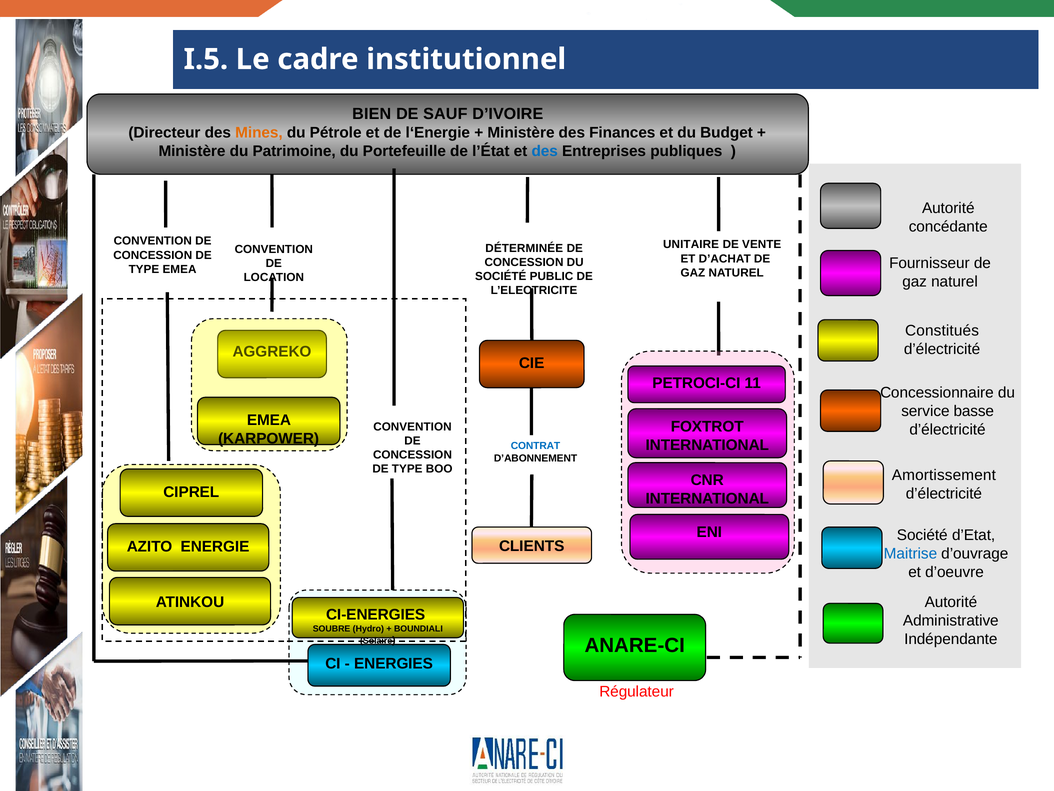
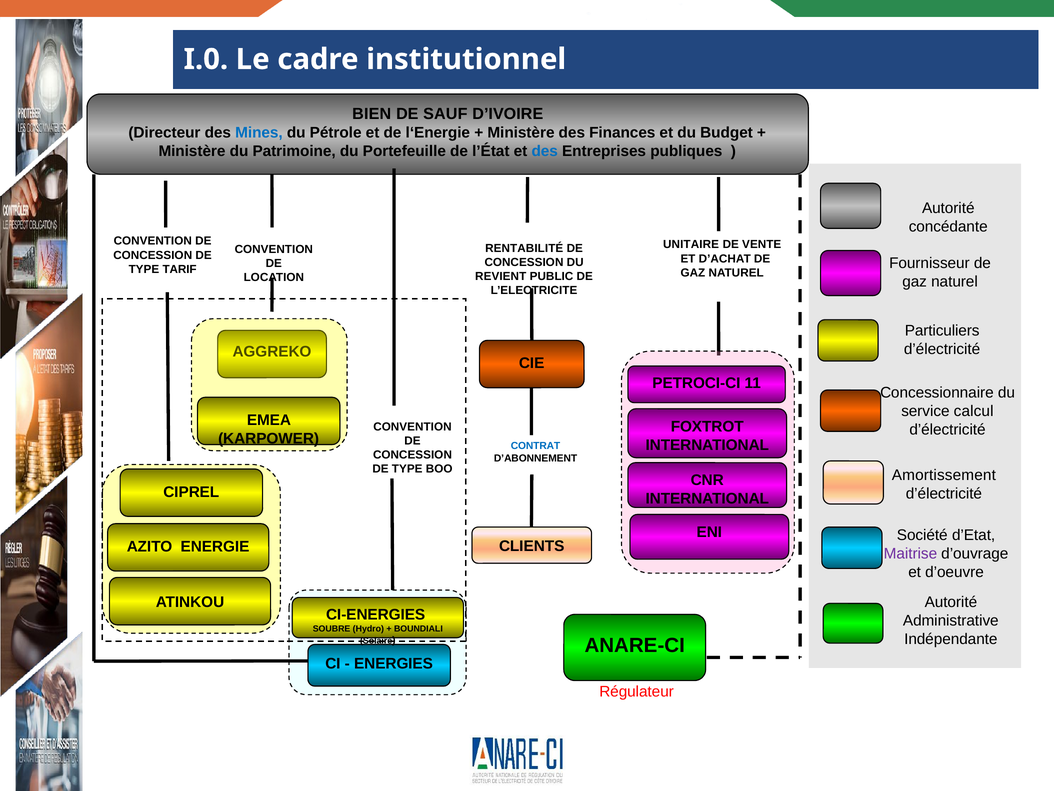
I.5: I.5 -> I.0 (206, 59)
Mines colour: orange -> blue (259, 133)
DÉTERMINÉE: DÉTERMINÉE -> RENTABILITÉ (524, 248)
TYPE EMEA: EMEA -> TARIF (180, 269)
SOCIÉTÉ: SOCIÉTÉ -> REVIENT (501, 276)
Constitués: Constitués -> Particuliers (942, 330)
basse: basse -> calcul (974, 411)
Maitrise colour: blue -> purple (910, 553)
